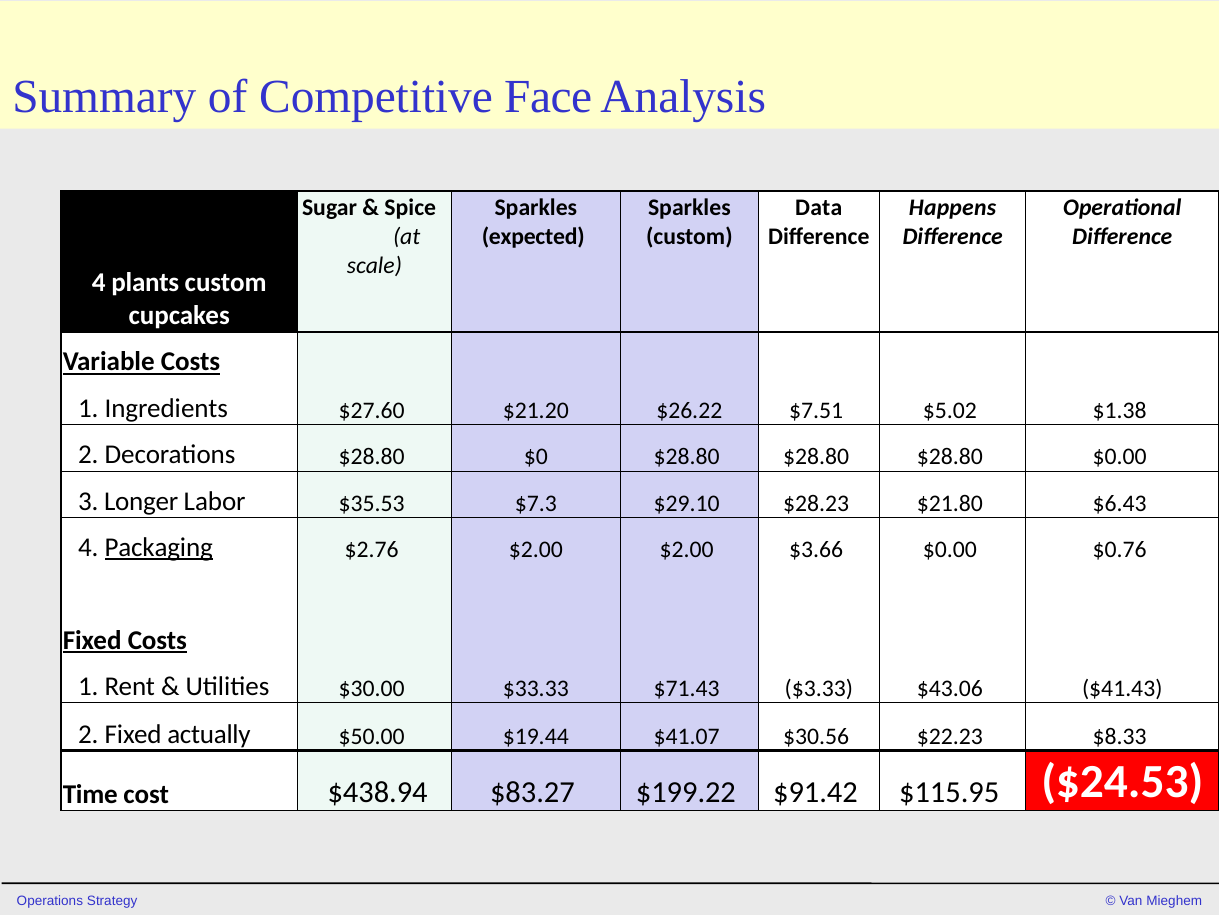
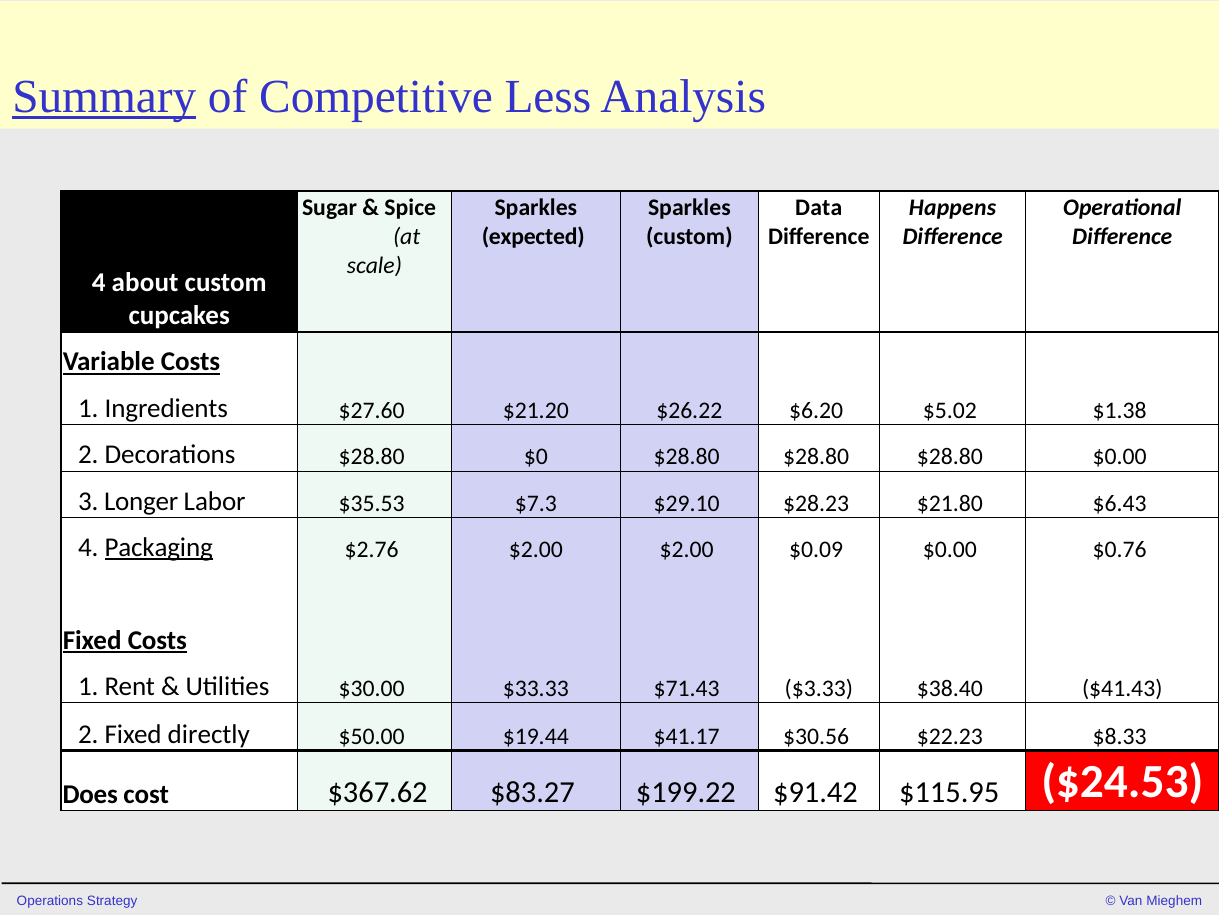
Summary underline: none -> present (104, 97)
Face: Face -> Less (548, 97)
plants: plants -> about (145, 282)
$7.51: $7.51 -> $6.20 (816, 410)
$3.66: $3.66 -> $0.09 (816, 549)
$43.06: $43.06 -> $38.40 (950, 688)
actually: actually -> directly (209, 734)
$41.07: $41.07 -> $41.17 (687, 736)
Time: Time -> Does (90, 794)
$438.94: $438.94 -> $367.62 (378, 792)
